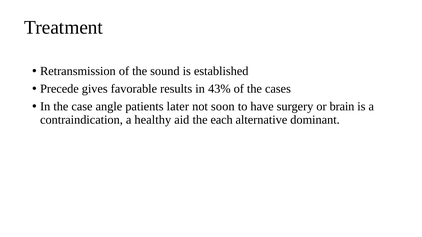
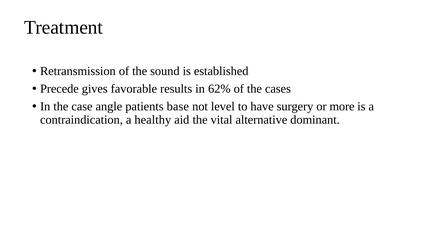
43%: 43% -> 62% (219, 89)
later: later -> base (178, 107)
soon: soon -> level (223, 107)
brain: brain -> more (342, 107)
each: each -> vital (222, 120)
